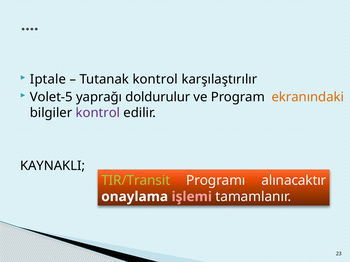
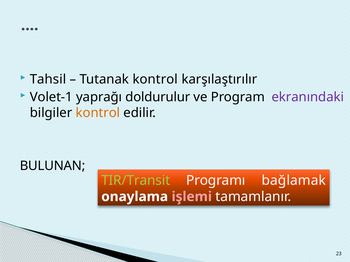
Iptale: Iptale -> Tahsil (48, 80)
Volet-5: Volet-5 -> Volet-1 (51, 97)
ekranındaki colour: orange -> purple (308, 97)
kontrol colour: purple -> orange (98, 113)
KAYNAKLI: KAYNAKLI -> BULUNAN (53, 166)
alınacaktır: alınacaktır -> bağlamak (294, 181)
